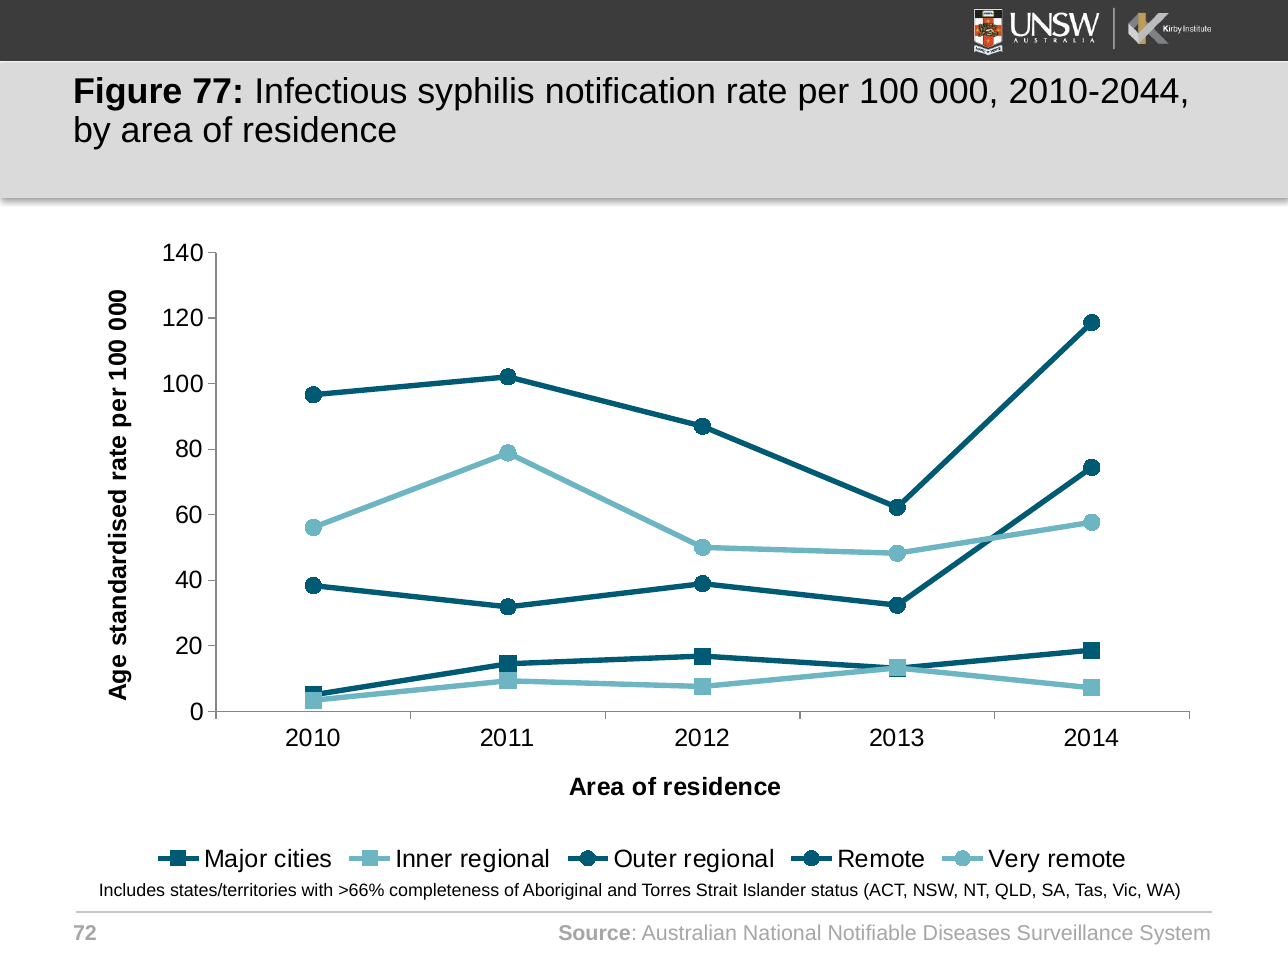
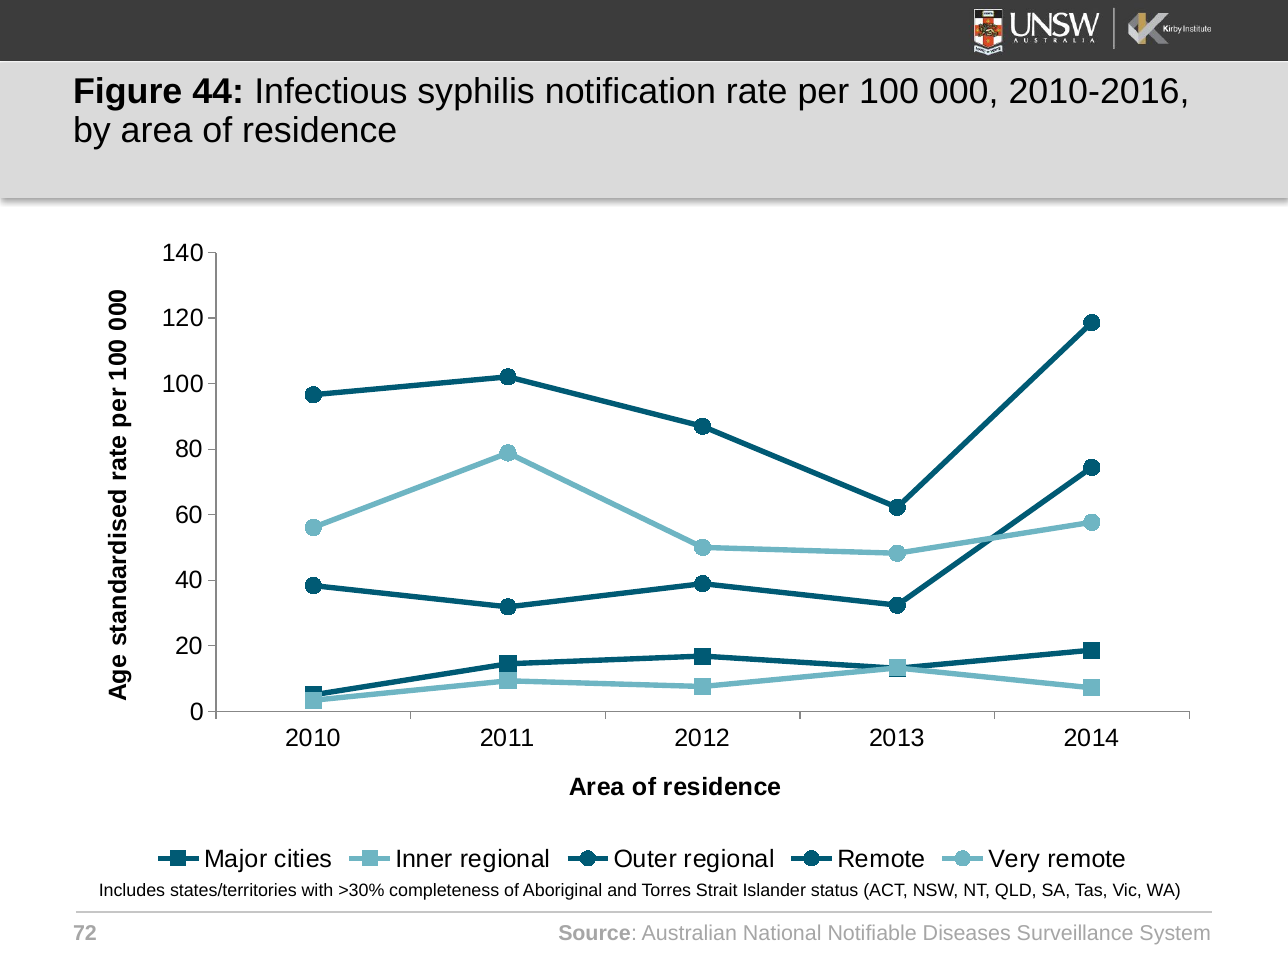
77: 77 -> 44 (218, 92)
2010-2044: 2010-2044 -> 2010-2016 (1099, 92)
>66%: >66% -> >30% (361, 891)
